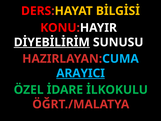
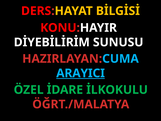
DİYEBİLİRİM underline: present -> none (52, 42)
